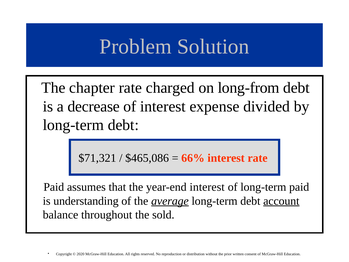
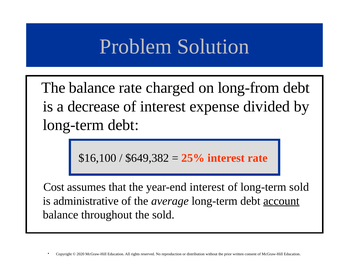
The chapter: chapter -> balance (92, 88)
$71,321: $71,321 -> $16,100 (97, 158)
$465,086: $465,086 -> $649,382 (147, 158)
66%: 66% -> 25% (193, 158)
Paid: Paid -> Cost (54, 187)
long-term paid: paid -> sold (299, 187)
understanding: understanding -> administrative (86, 201)
average underline: present -> none (170, 201)
